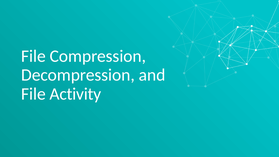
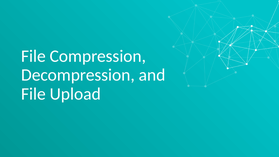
Activity: Activity -> Upload (75, 94)
